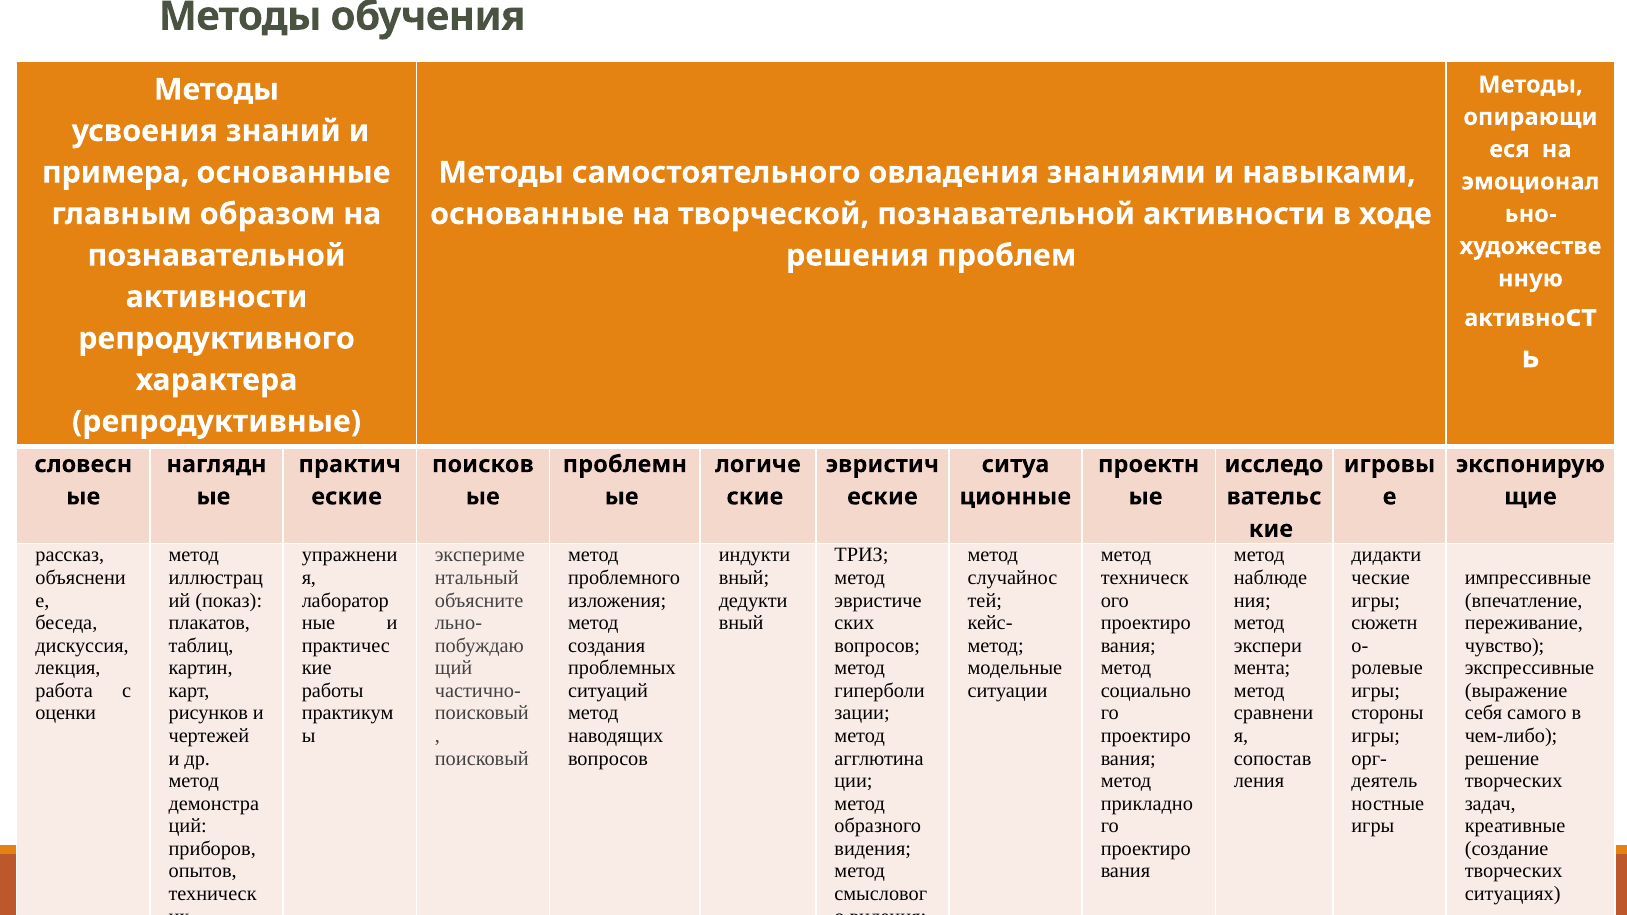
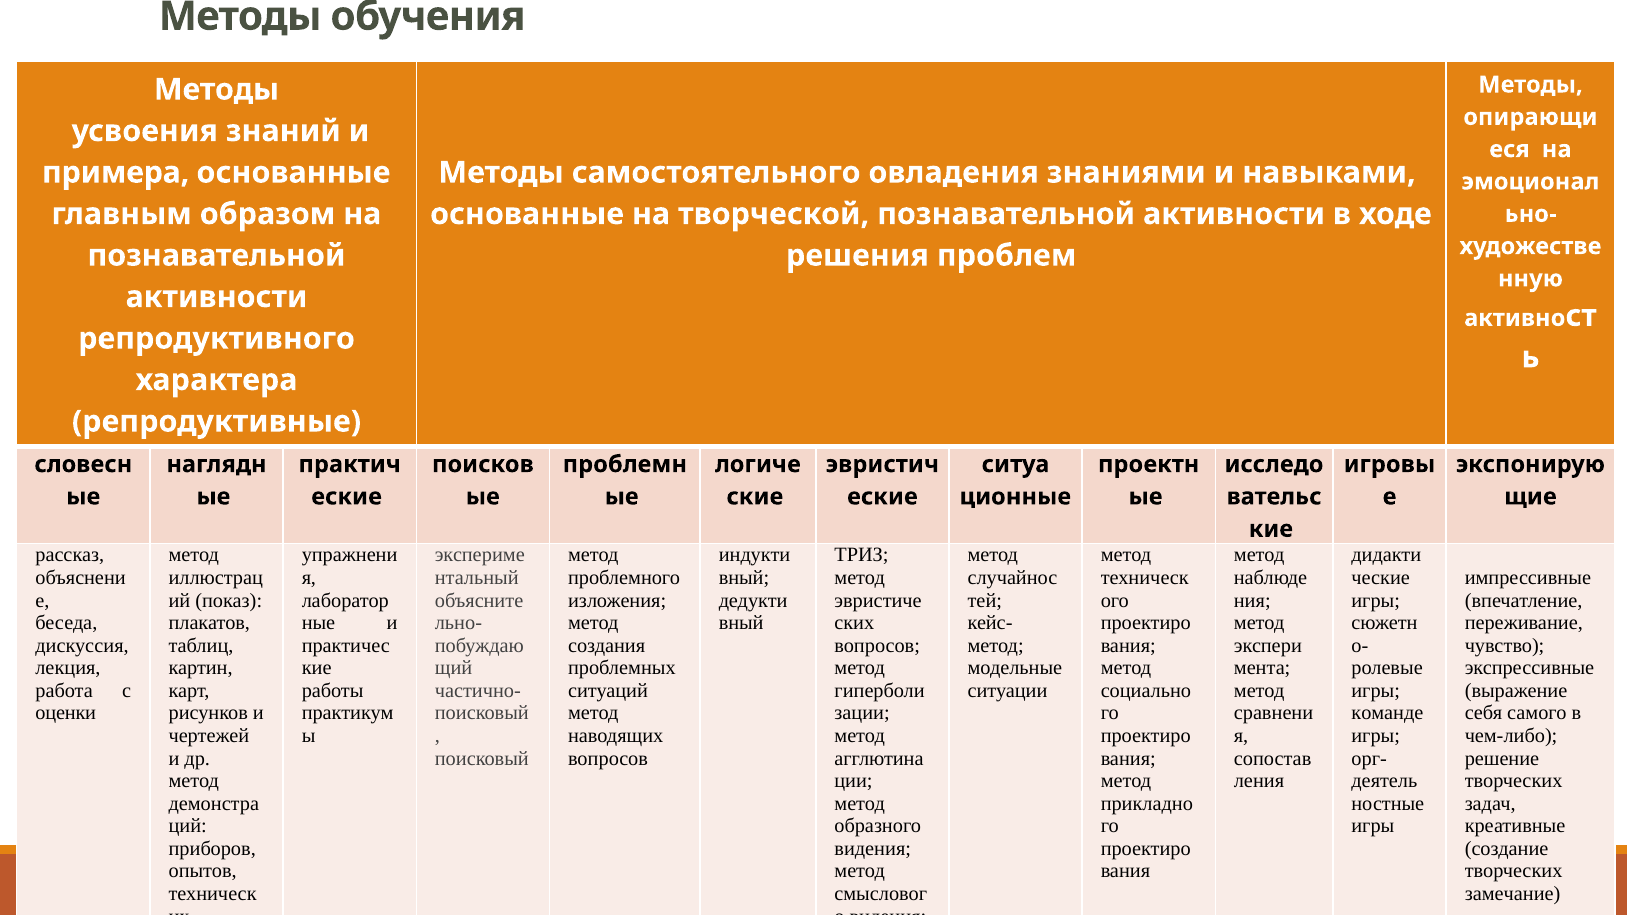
стороны: стороны -> команде (1387, 713)
ситуациях: ситуациях -> замечание (1513, 894)
